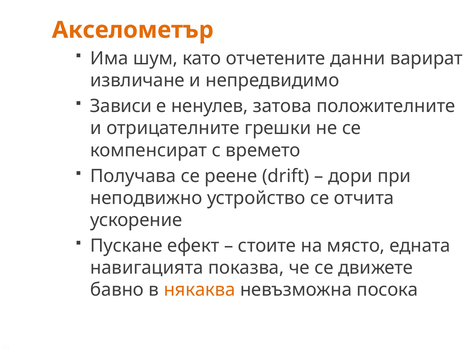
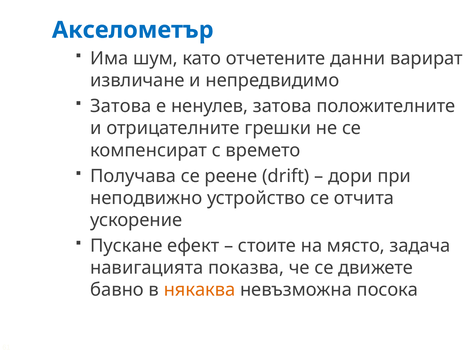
Акселометър colour: orange -> blue (133, 30)
Зависи: Зависи -> Затова (121, 106)
едната: едната -> задача (420, 246)
